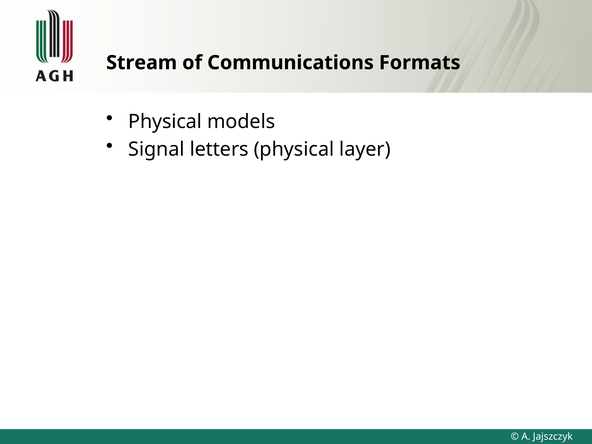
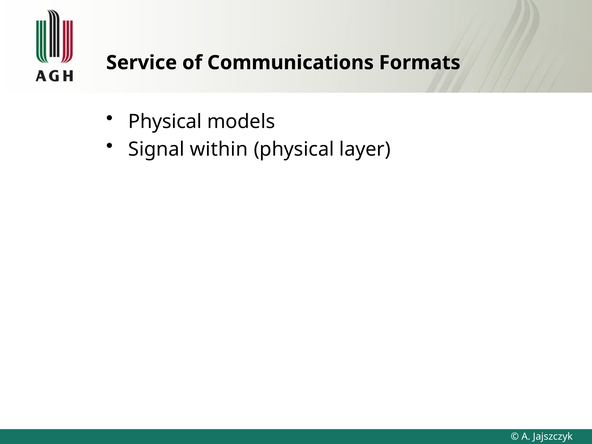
Stream: Stream -> Service (142, 63)
letters: letters -> within (219, 149)
